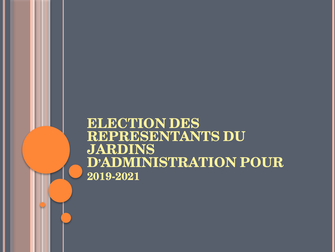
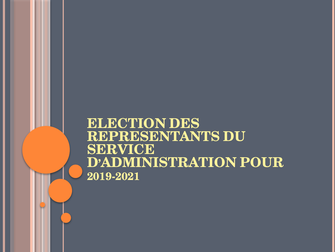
JARDINS: JARDINS -> SERVICE (121, 149)
